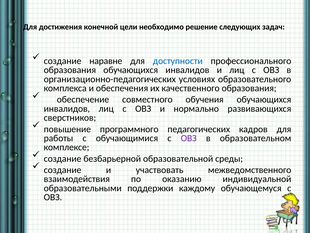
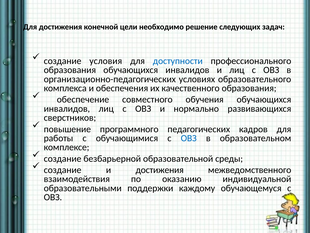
наравне: наравне -> условия (106, 61)
ОВЗ colour: purple -> blue (189, 138)
и участвовать: участвовать -> достижения (160, 170)
